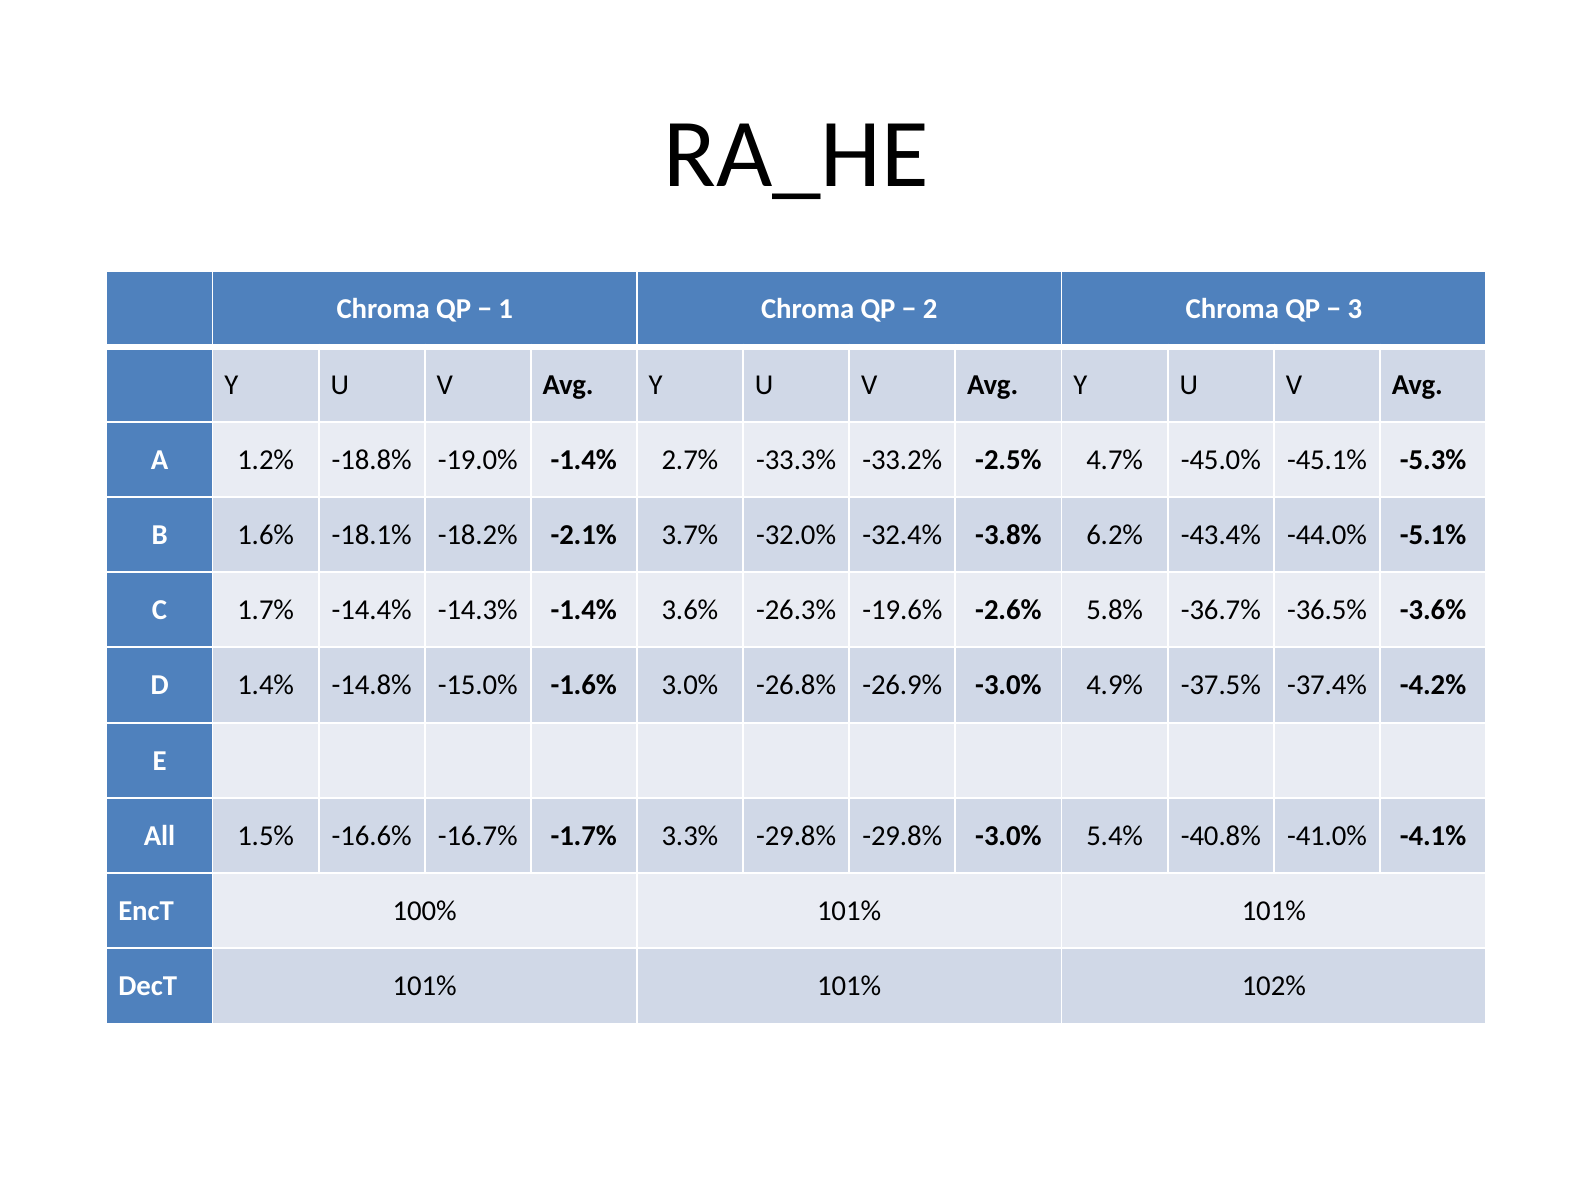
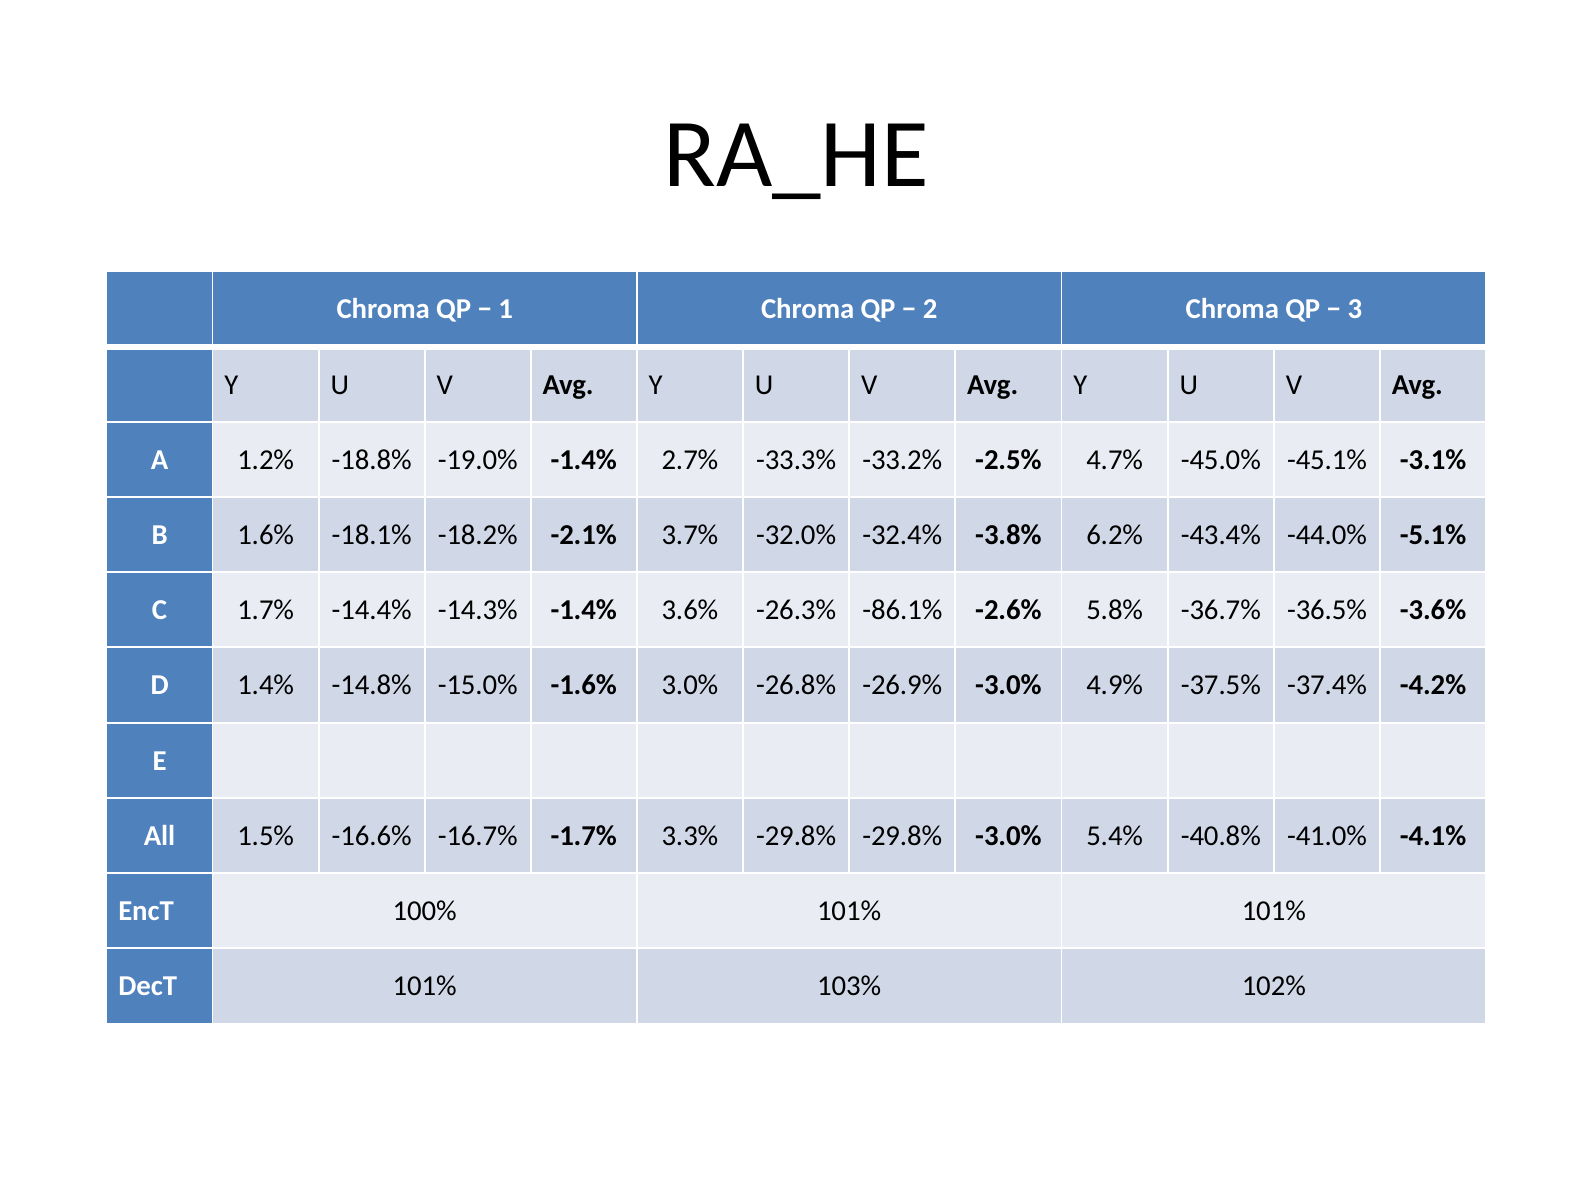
-5.3%: -5.3% -> -3.1% (1433, 460)
-19.6%: -19.6% -> -86.1% (902, 610)
DecT 101% 101%: 101% -> 103% (849, 986)
